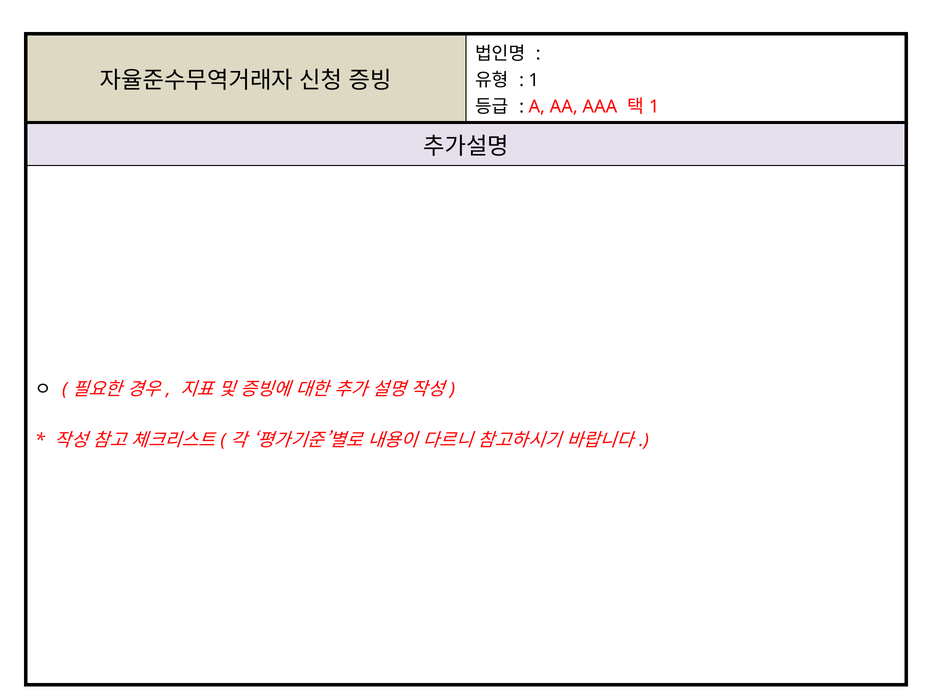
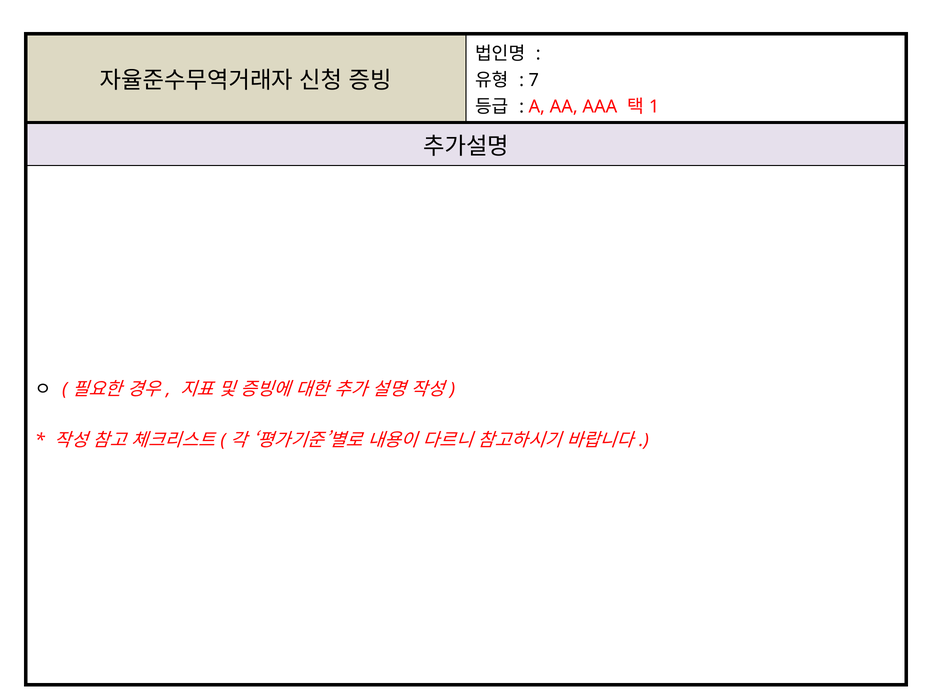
1: 1 -> 7 (534, 80)
